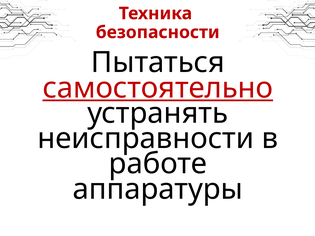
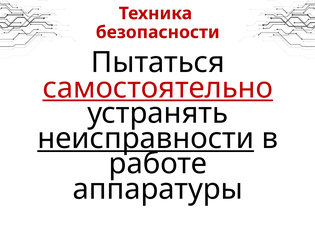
неисправности underline: none -> present (146, 139)
